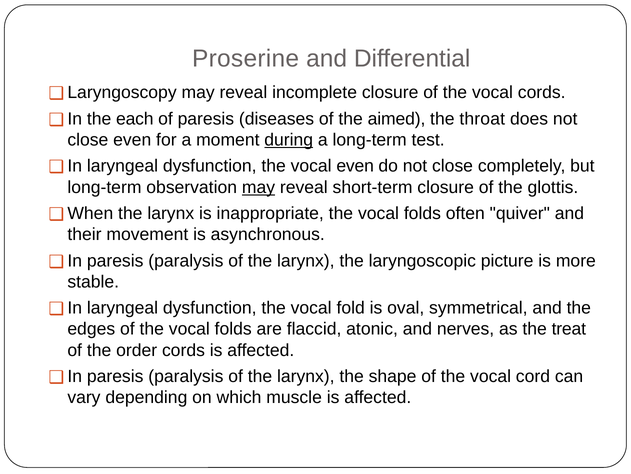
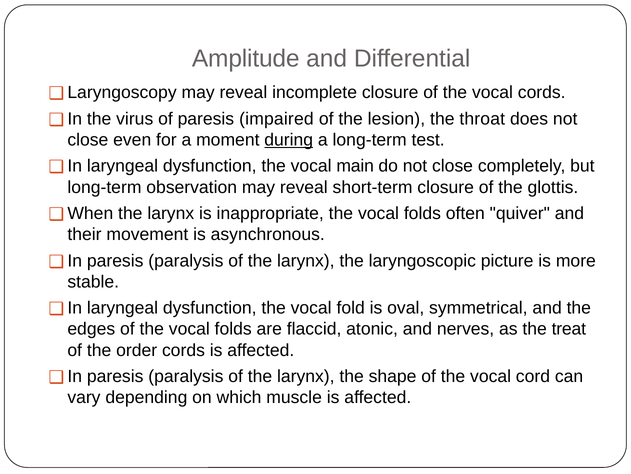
Proserine: Proserine -> Amplitude (246, 59)
each: each -> virus (135, 119)
diseases: diseases -> impaired (276, 119)
aimed: aimed -> lesion (396, 119)
vocal even: even -> main (355, 166)
may underline: present -> none (258, 187)
